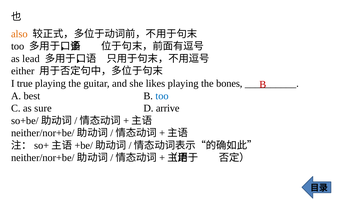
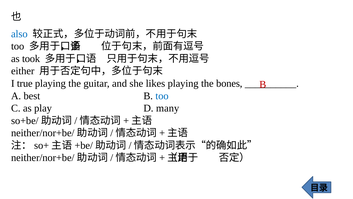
also colour: orange -> blue (19, 34)
lead: lead -> took (31, 59)
sure: sure -> play (43, 108)
arrive: arrive -> many (168, 108)
